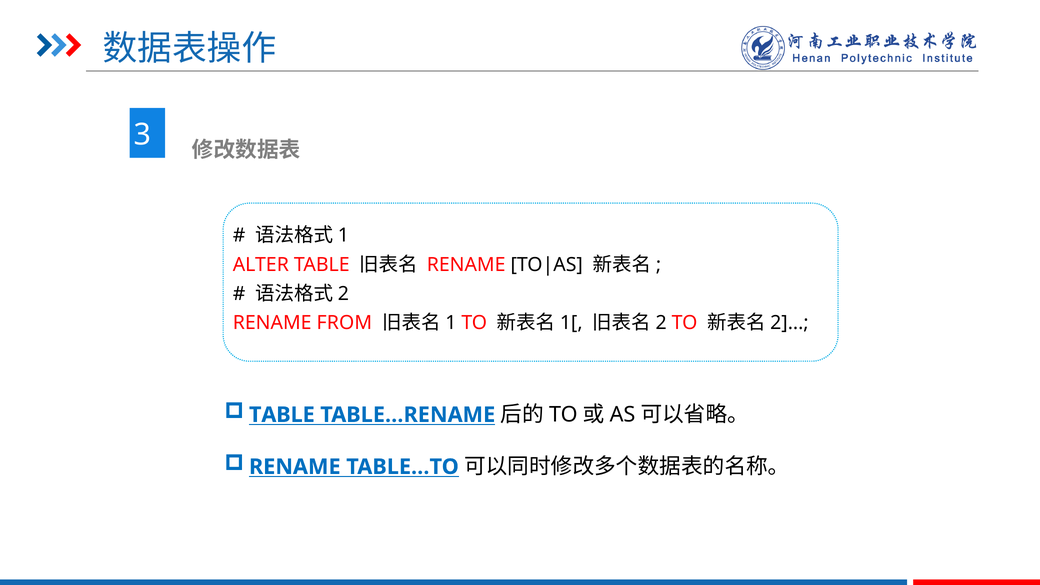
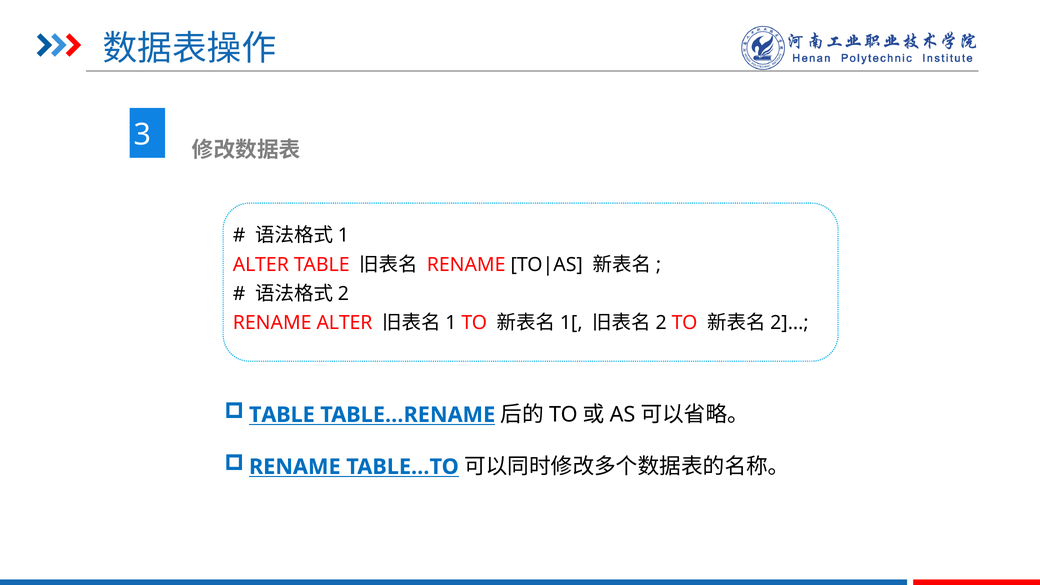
RENAME FROM: FROM -> ALTER (344, 323)
